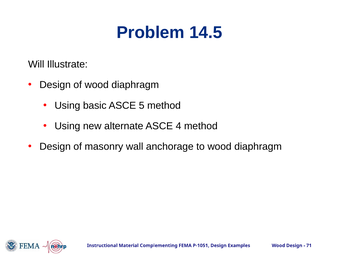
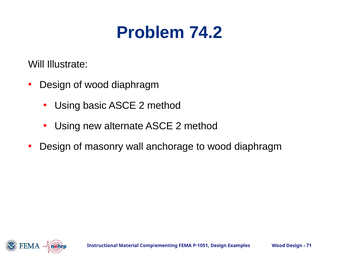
14.5: 14.5 -> 74.2 (206, 32)
basic ASCE 5: 5 -> 2 (142, 105)
alternate ASCE 4: 4 -> 2 (179, 126)
